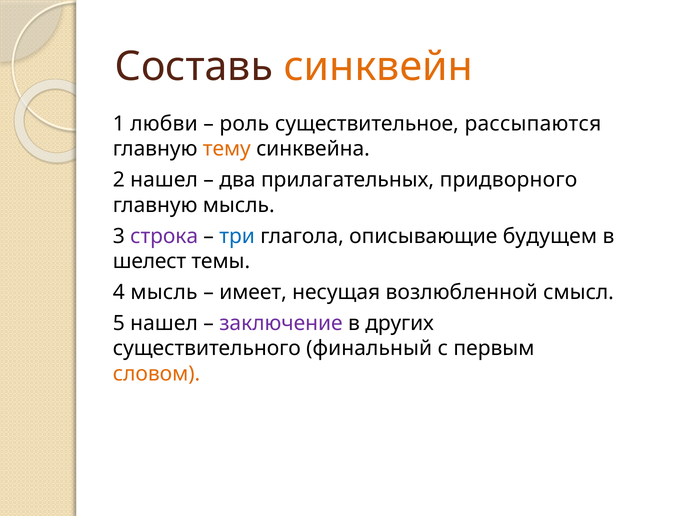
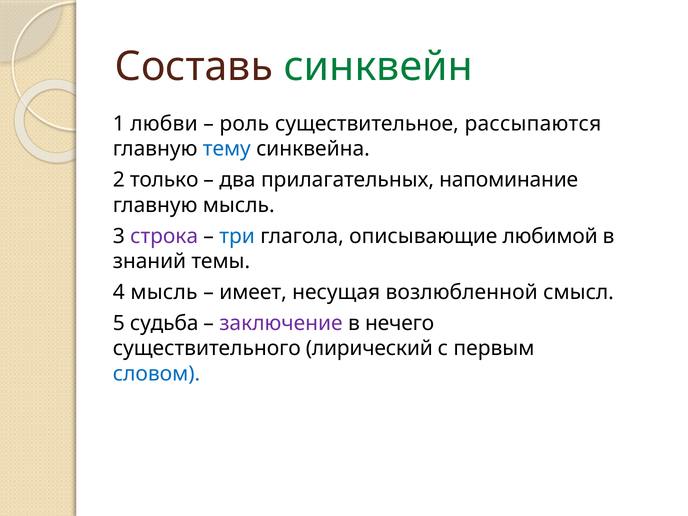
синквейн colour: orange -> green (378, 67)
тему colour: orange -> blue (227, 149)
2 нашел: нашел -> только (164, 180)
придворного: придворного -> напоминание (509, 180)
будущем: будущем -> любимой (550, 236)
шелест: шелест -> знаний (149, 261)
5 нашел: нашел -> судьба (164, 323)
других: других -> нечего (400, 323)
финальный: финальный -> лирический (369, 348)
словом colour: orange -> blue (157, 374)
